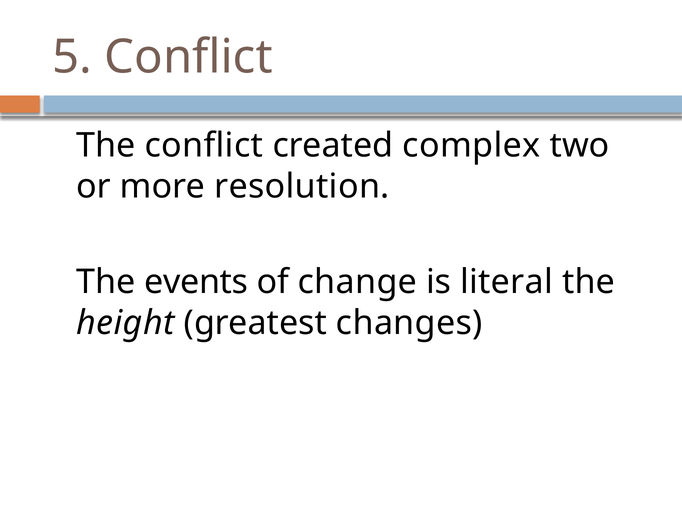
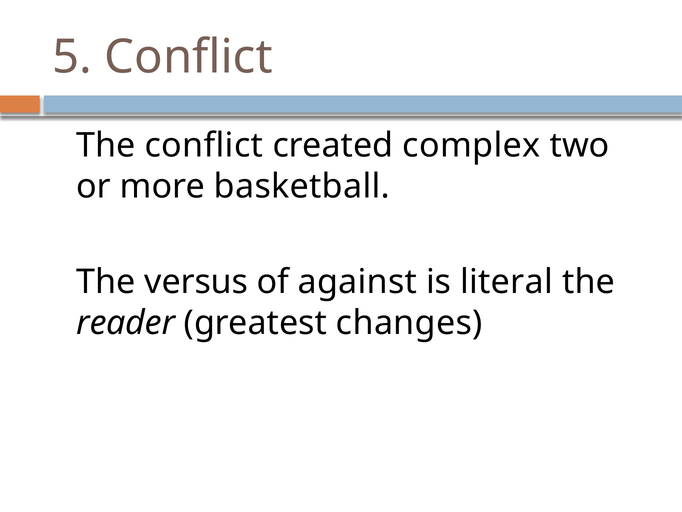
resolution: resolution -> basketball (302, 186)
events: events -> versus (196, 282)
change: change -> against (357, 282)
height: height -> reader (126, 322)
